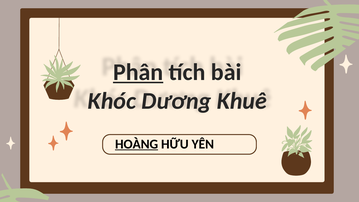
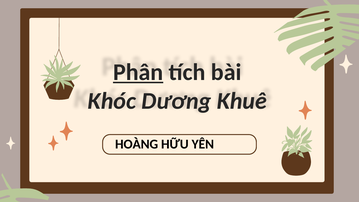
HOÀNG underline: present -> none (137, 144)
